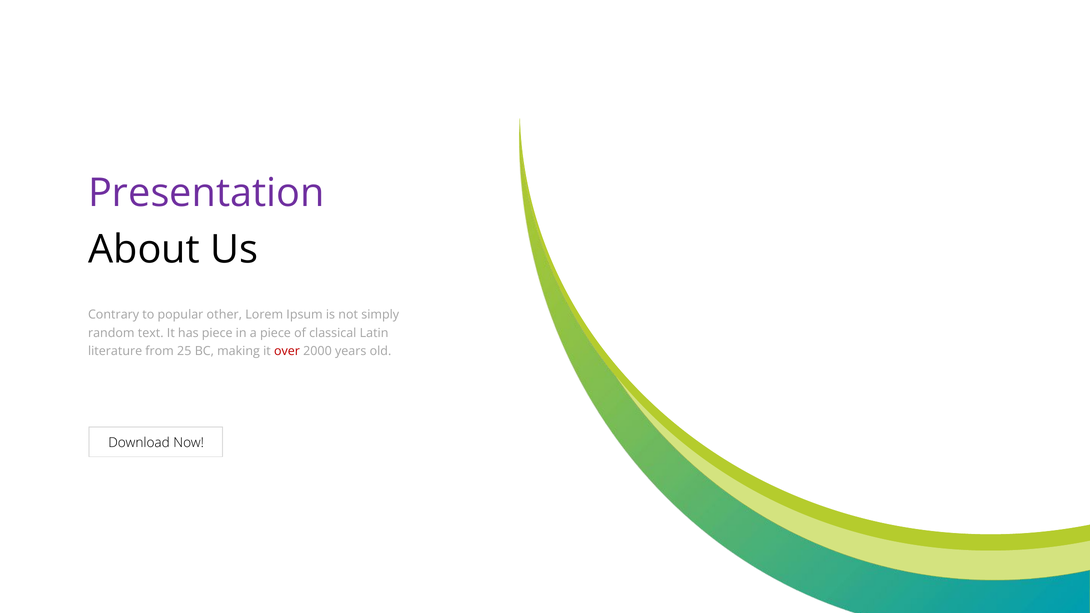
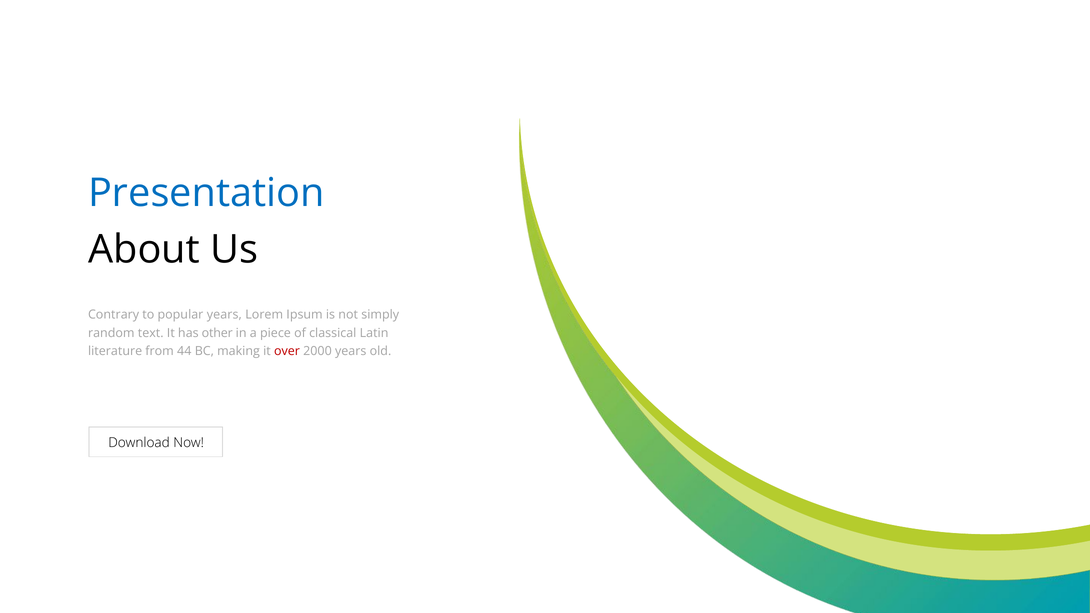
Presentation colour: purple -> blue (206, 193)
popular other: other -> years (224, 315)
has piece: piece -> other (217, 333)
25: 25 -> 44 (184, 351)
